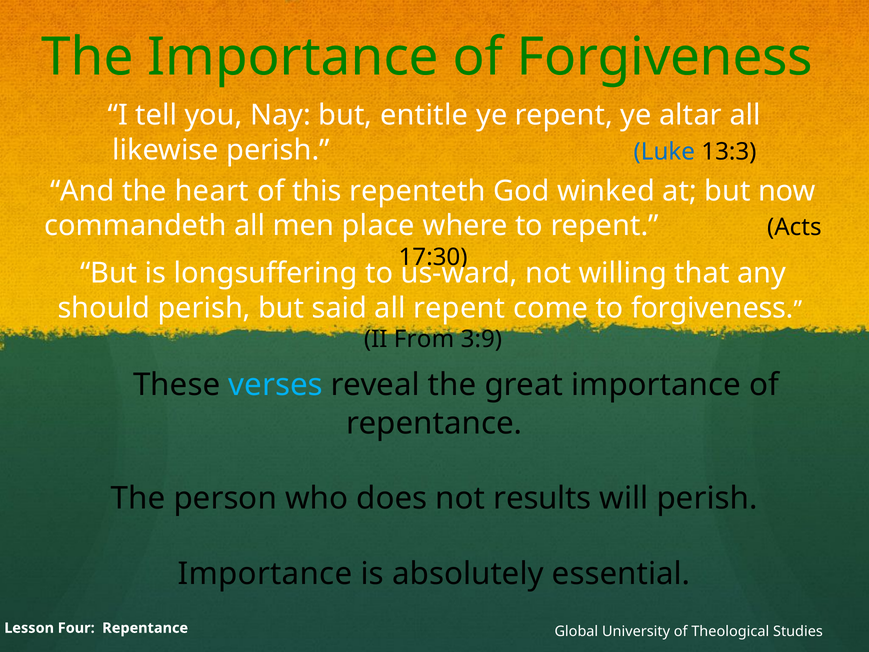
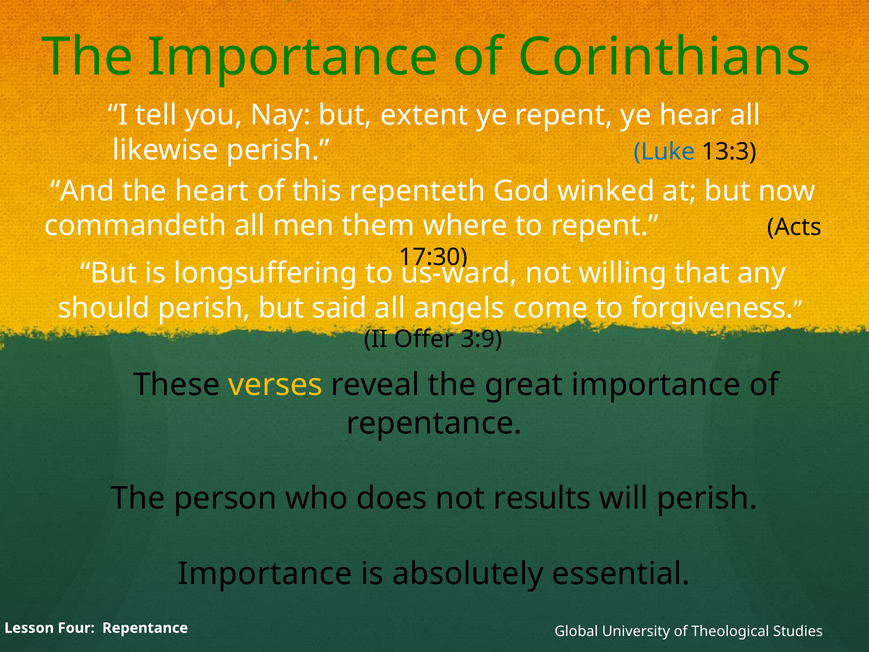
of Forgiveness: Forgiveness -> Corinthians (664, 57)
entitle: entitle -> extent (424, 115)
altar: altar -> hear (690, 115)
place: place -> them (378, 226)
all repent: repent -> angels (459, 308)
From: From -> Offer (424, 339)
verses colour: light blue -> yellow (276, 385)
